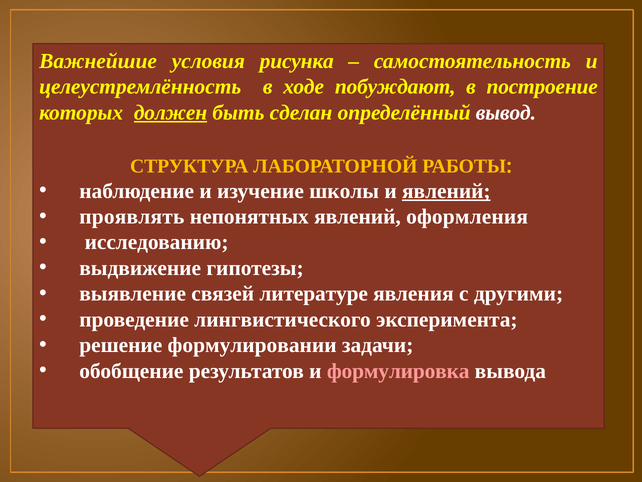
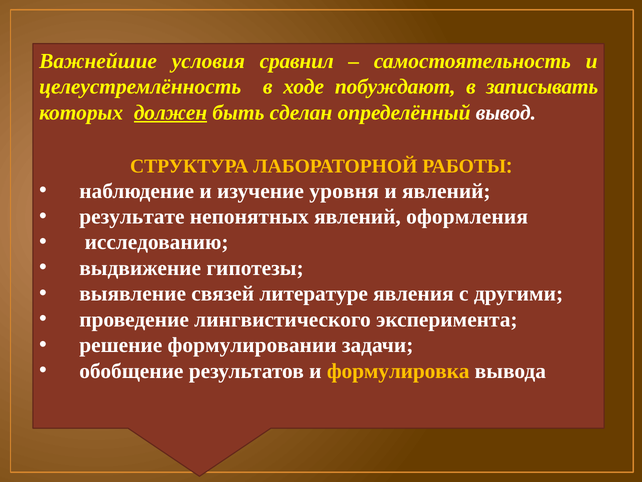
рисунка: рисунка -> сравнил (297, 61)
построение: построение -> записывать (542, 87)
школы: школы -> уровня (344, 191)
явлений underline: present -> none (446, 191)
проявлять: проявлять -> результате (132, 216)
формулировка colour: pink -> yellow (398, 371)
